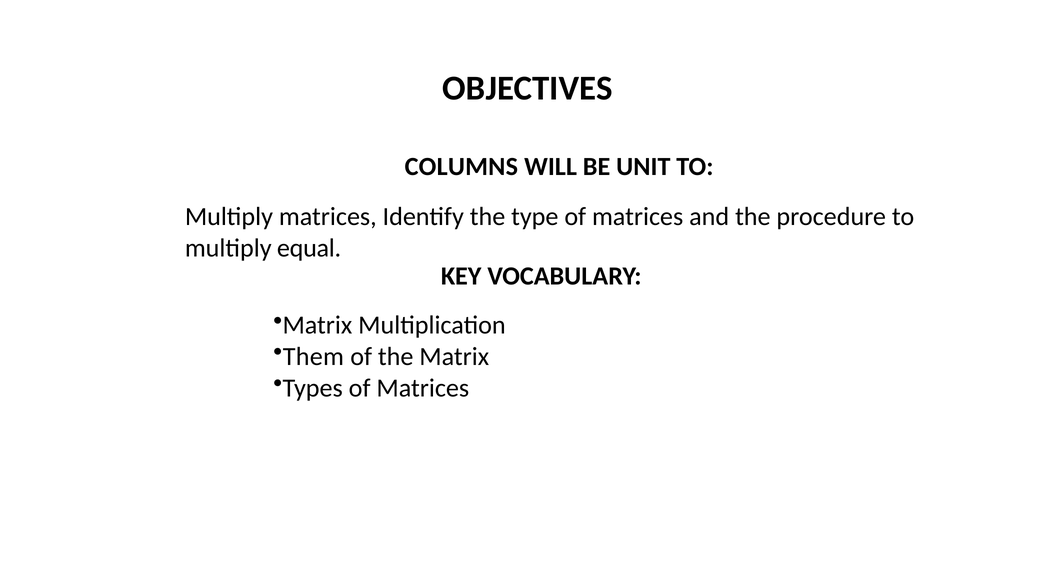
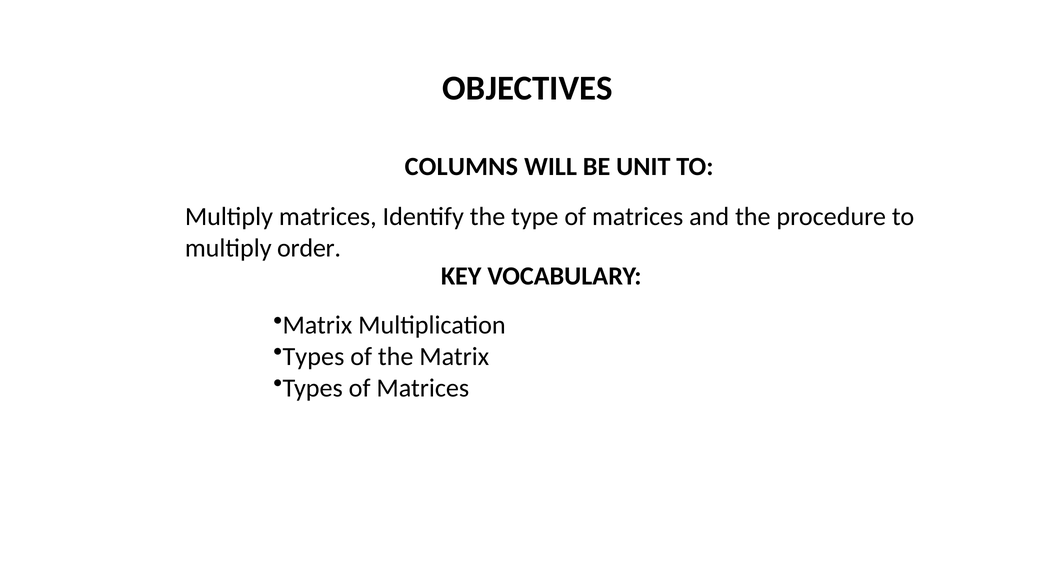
equal: equal -> order (309, 248)
Them: Them -> Types (313, 357)
